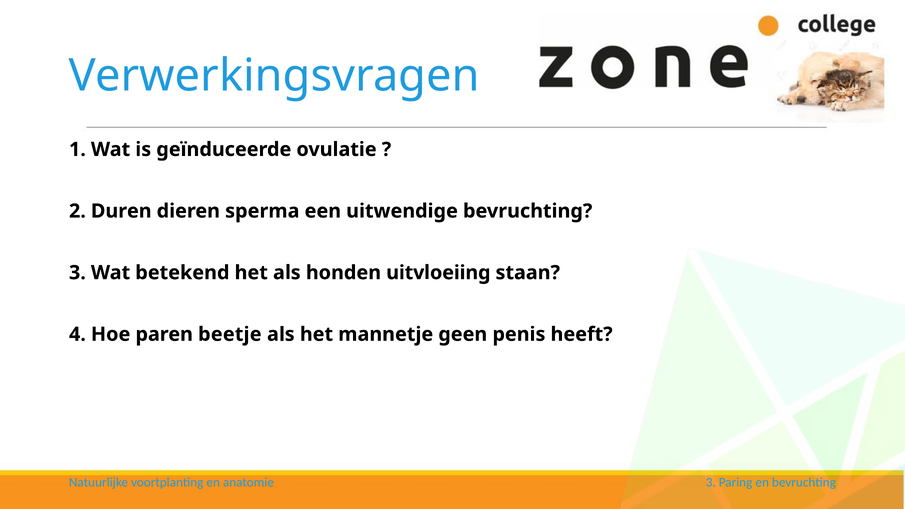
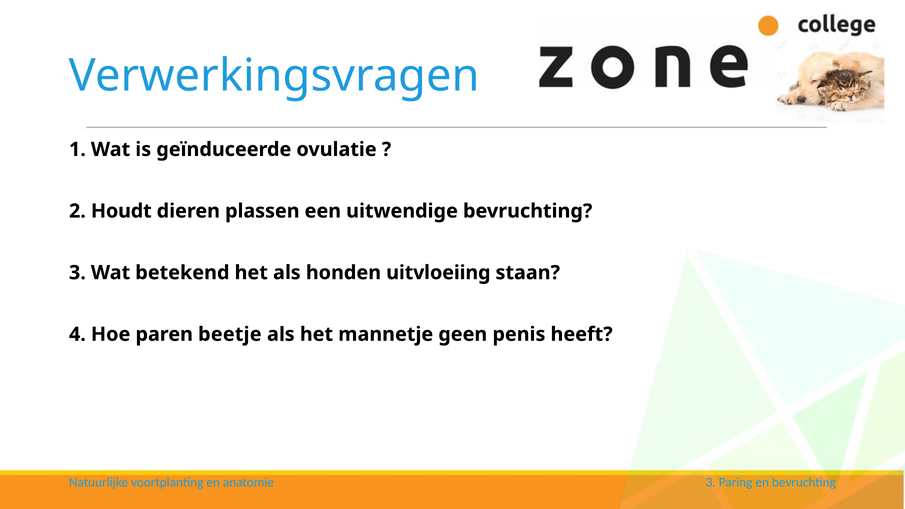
Duren: Duren -> Houdt (121, 211)
sperma: sperma -> plassen (262, 211)
